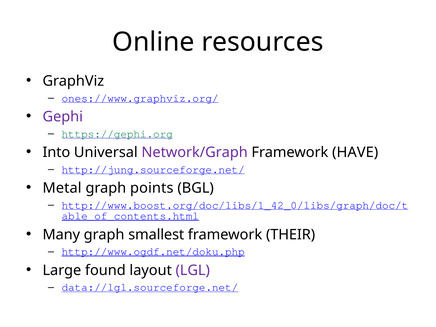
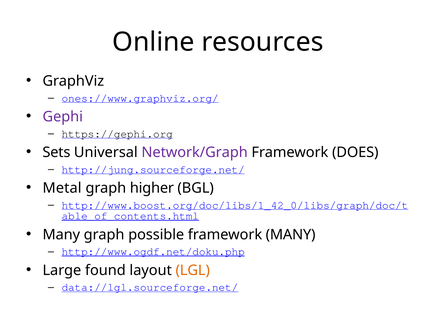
https://gephi.org colour: green -> black (117, 134)
Into: Into -> Sets (56, 152)
HAVE: HAVE -> DOES (355, 152)
points: points -> higher (152, 188)
smallest: smallest -> possible (156, 235)
framework THEIR: THEIR -> MANY (291, 235)
LGL colour: purple -> orange (193, 270)
